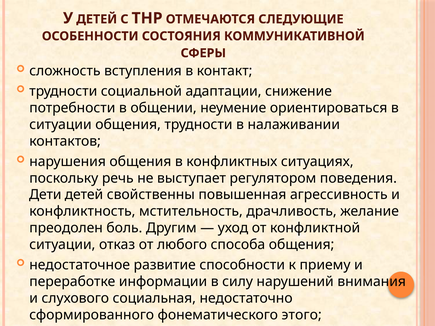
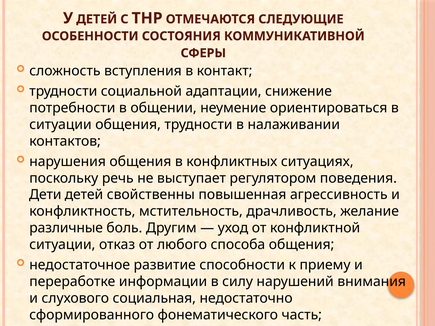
преодолен: преодолен -> различные (66, 228)
этого: этого -> часть (302, 315)
